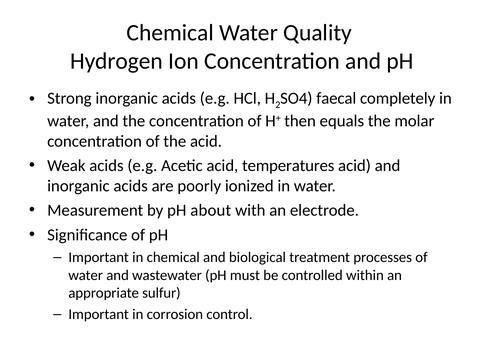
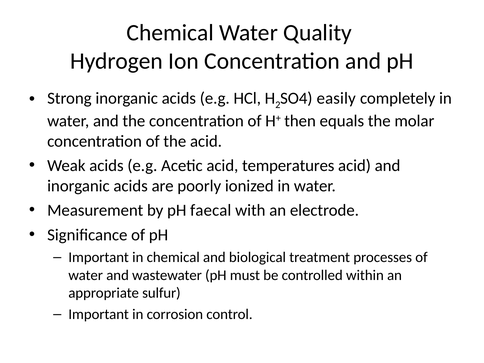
faecal: faecal -> easily (336, 98)
about: about -> faecal (211, 210)
